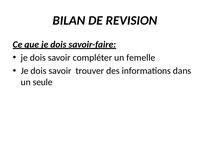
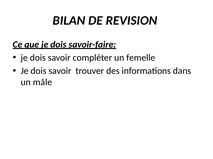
seule: seule -> mâle (43, 83)
